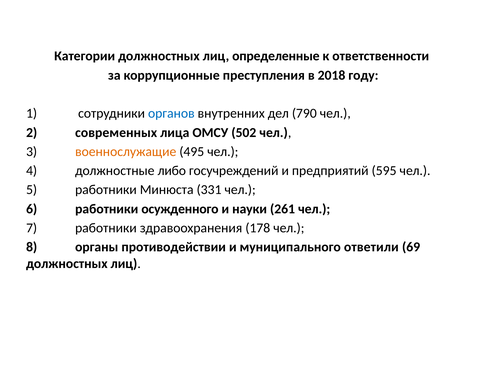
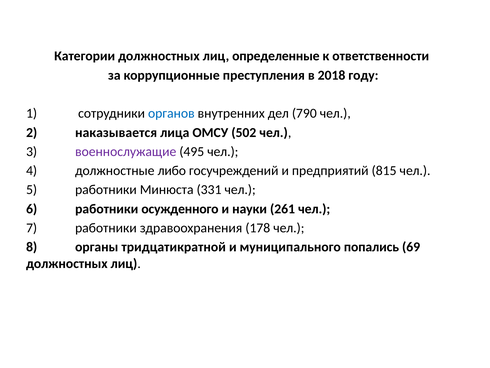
современных: современных -> наказывается (116, 132)
военнослужащие colour: orange -> purple (126, 151)
595: 595 -> 815 (384, 170)
противодействии: противодействии -> тридцатикратной (174, 247)
ответили: ответили -> попались (371, 247)
